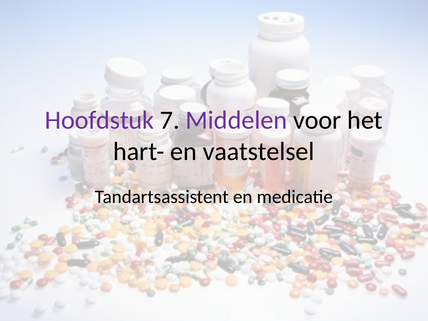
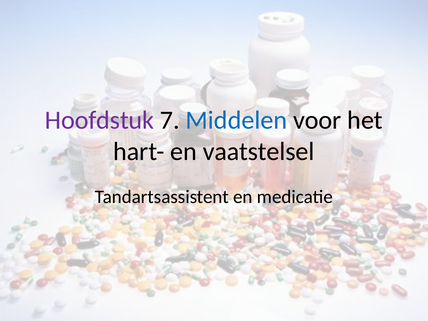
Middelen colour: purple -> blue (236, 120)
